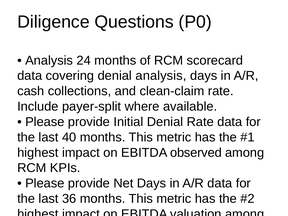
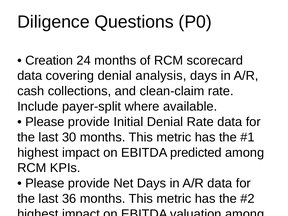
Analysis: Analysis -> Creation (49, 60)
40: 40 -> 30 (69, 137)
observed: observed -> predicted (196, 153)
